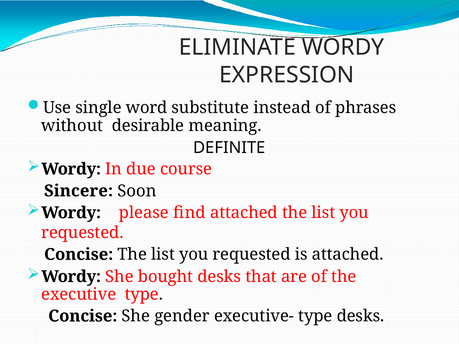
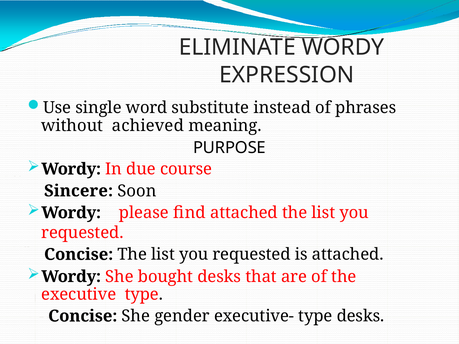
desirable: desirable -> achieved (148, 126)
DEFINITE: DEFINITE -> PURPOSE (229, 148)
